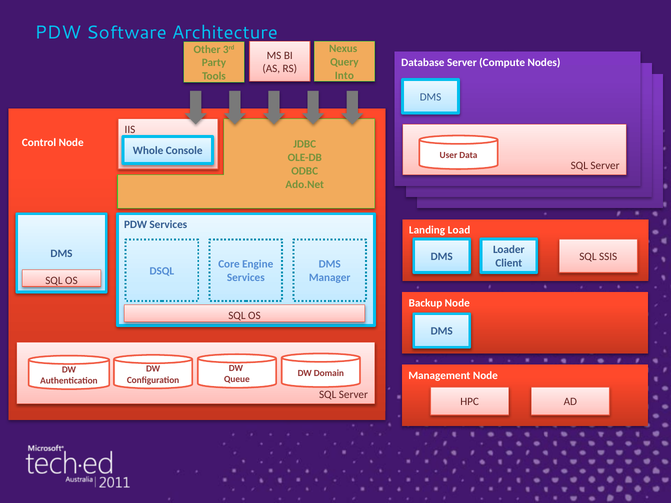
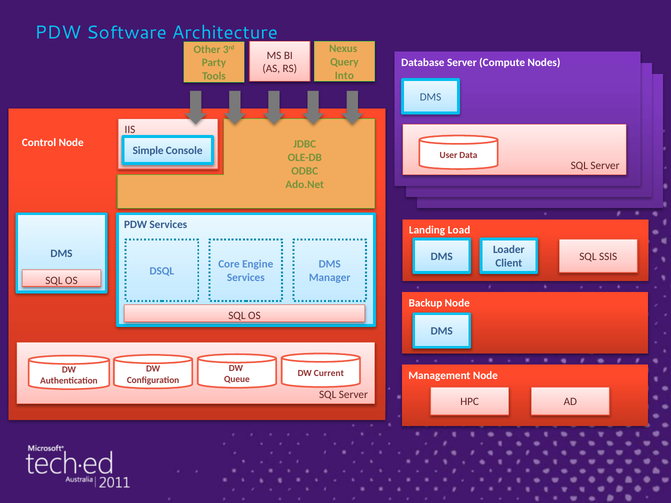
Whole: Whole -> Simple (148, 151)
Domain: Domain -> Current (329, 373)
